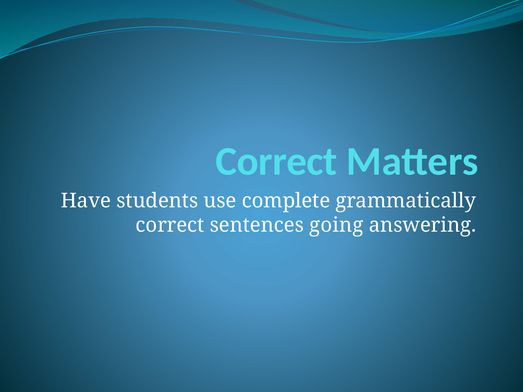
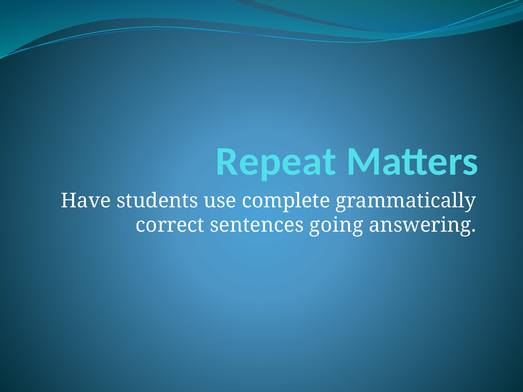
Correct: Correct -> Repeat (276, 161)
